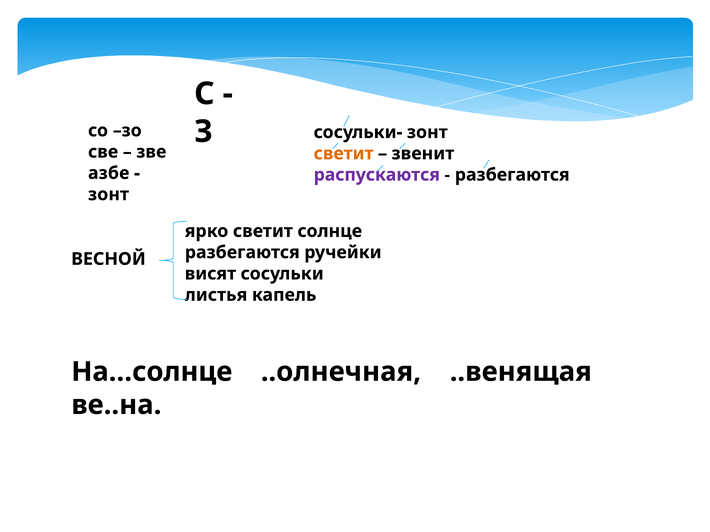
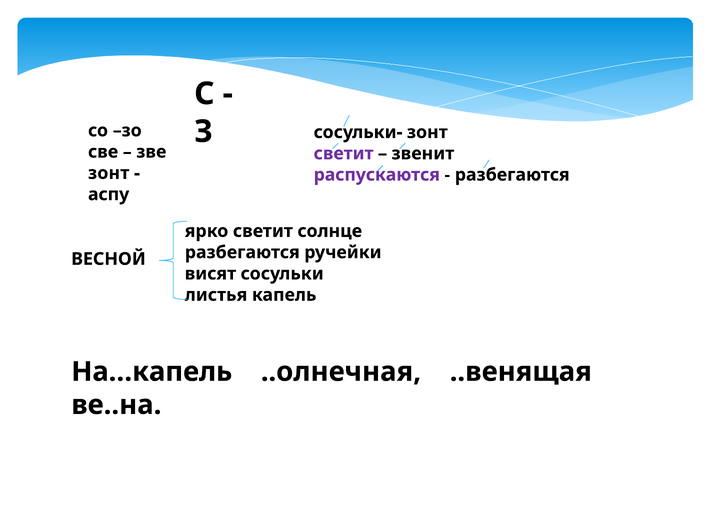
светит colour: orange -> purple (344, 154)
азбе: азбе -> зонт (109, 173)
зонт: зонт -> аспу (109, 195)
На…солнце: На…солнце -> На…капель (152, 372)
